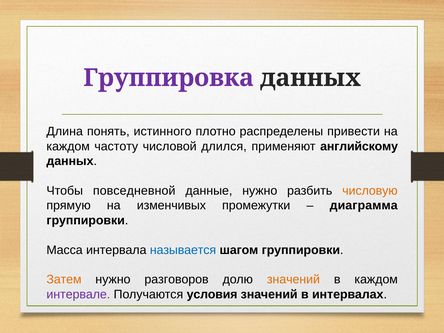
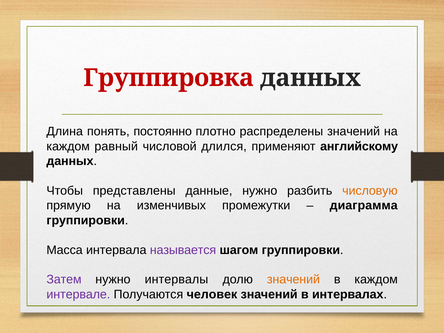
Группировка colour: purple -> red (169, 78)
истинного: истинного -> постоянно (163, 131)
распределены привести: привести -> значений (354, 131)
частоту: частоту -> равный (116, 146)
повседневной: повседневной -> представлены (134, 191)
называется colour: blue -> purple (183, 250)
Затем colour: orange -> purple (64, 280)
разговоров: разговоров -> интервалы (176, 280)
условия: условия -> человек (212, 294)
